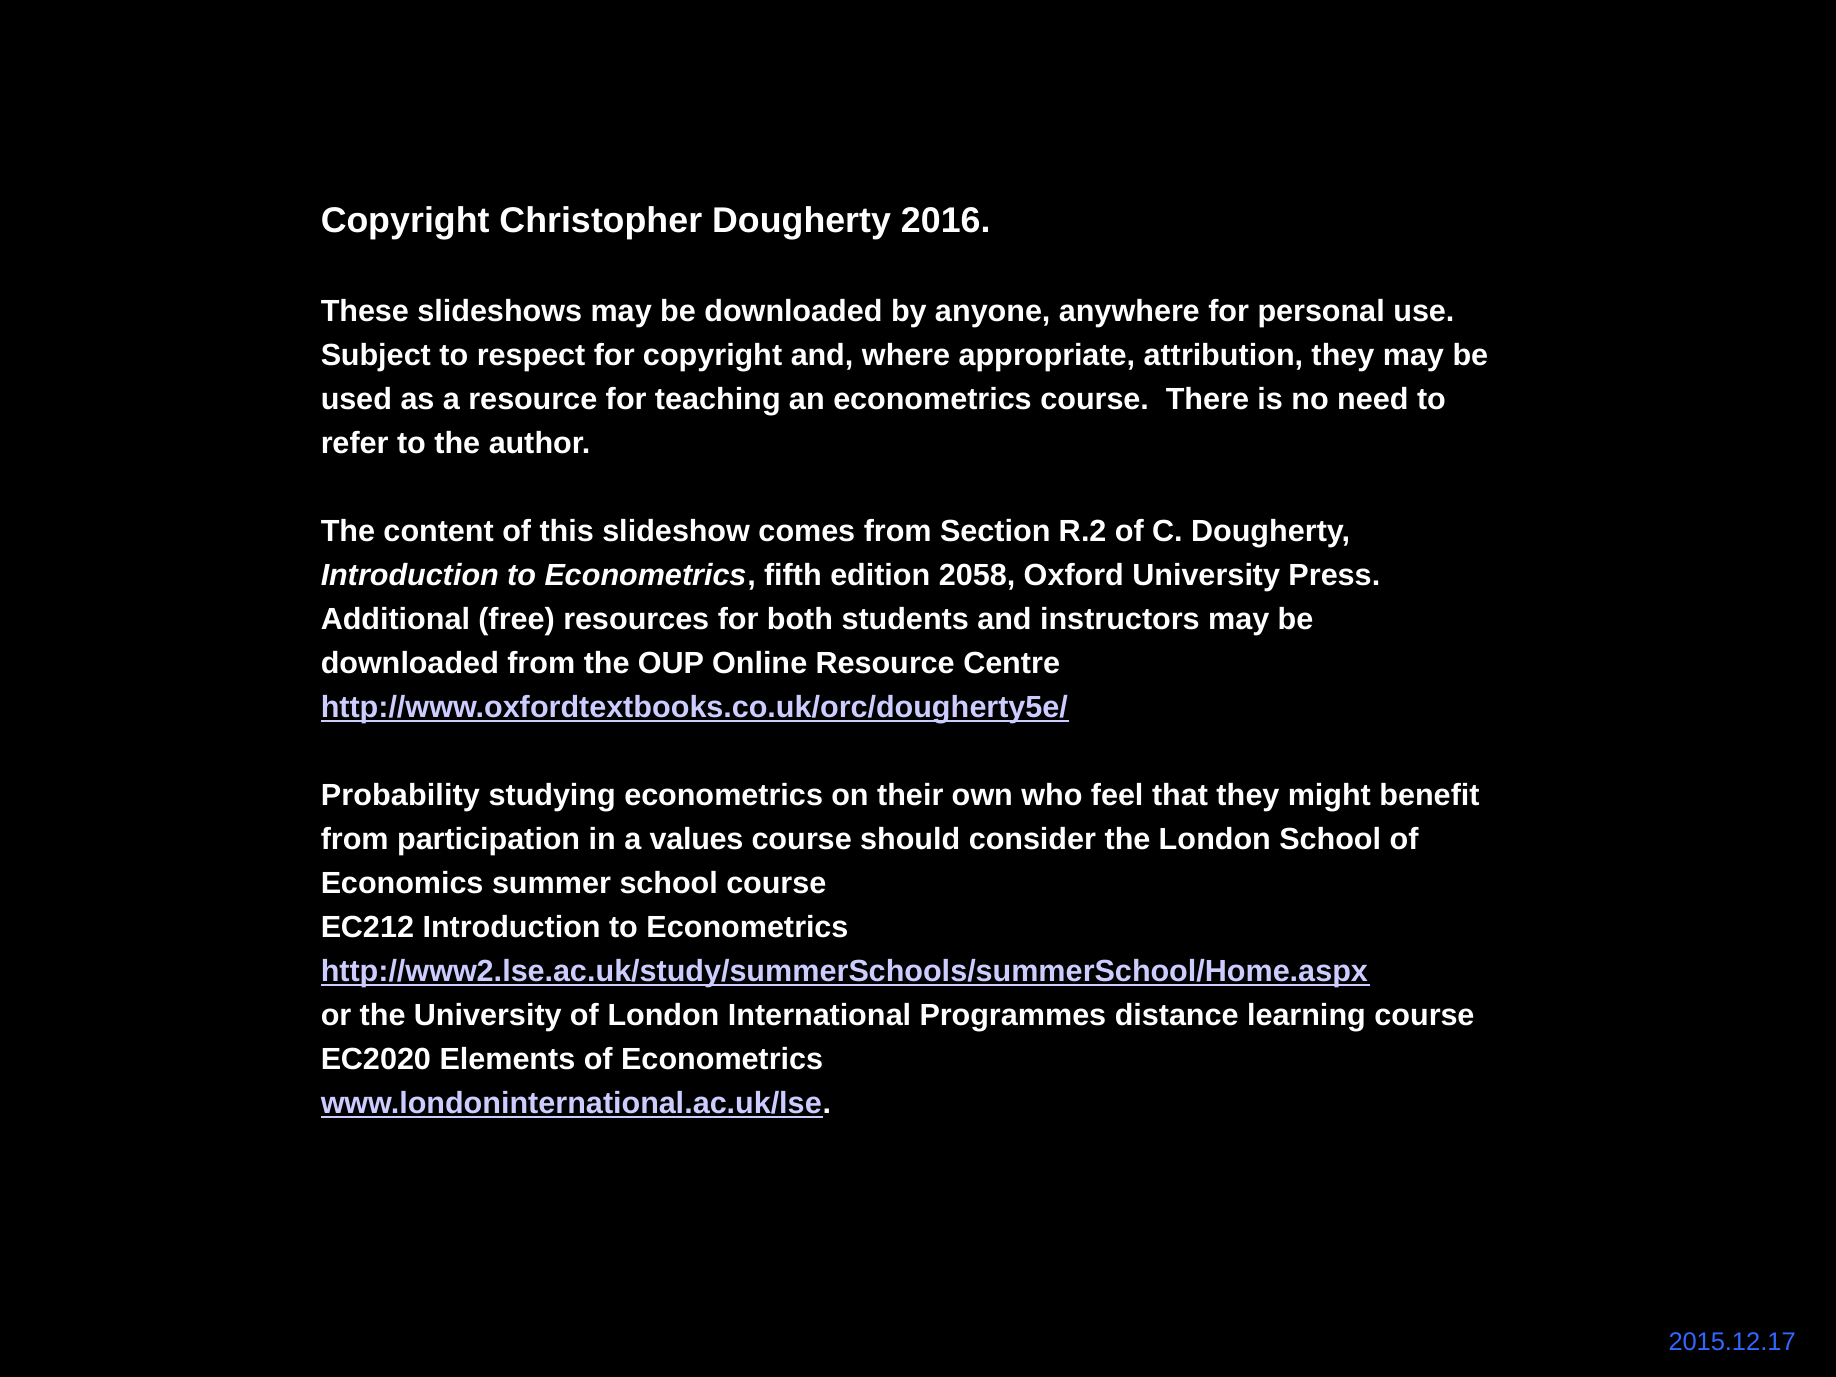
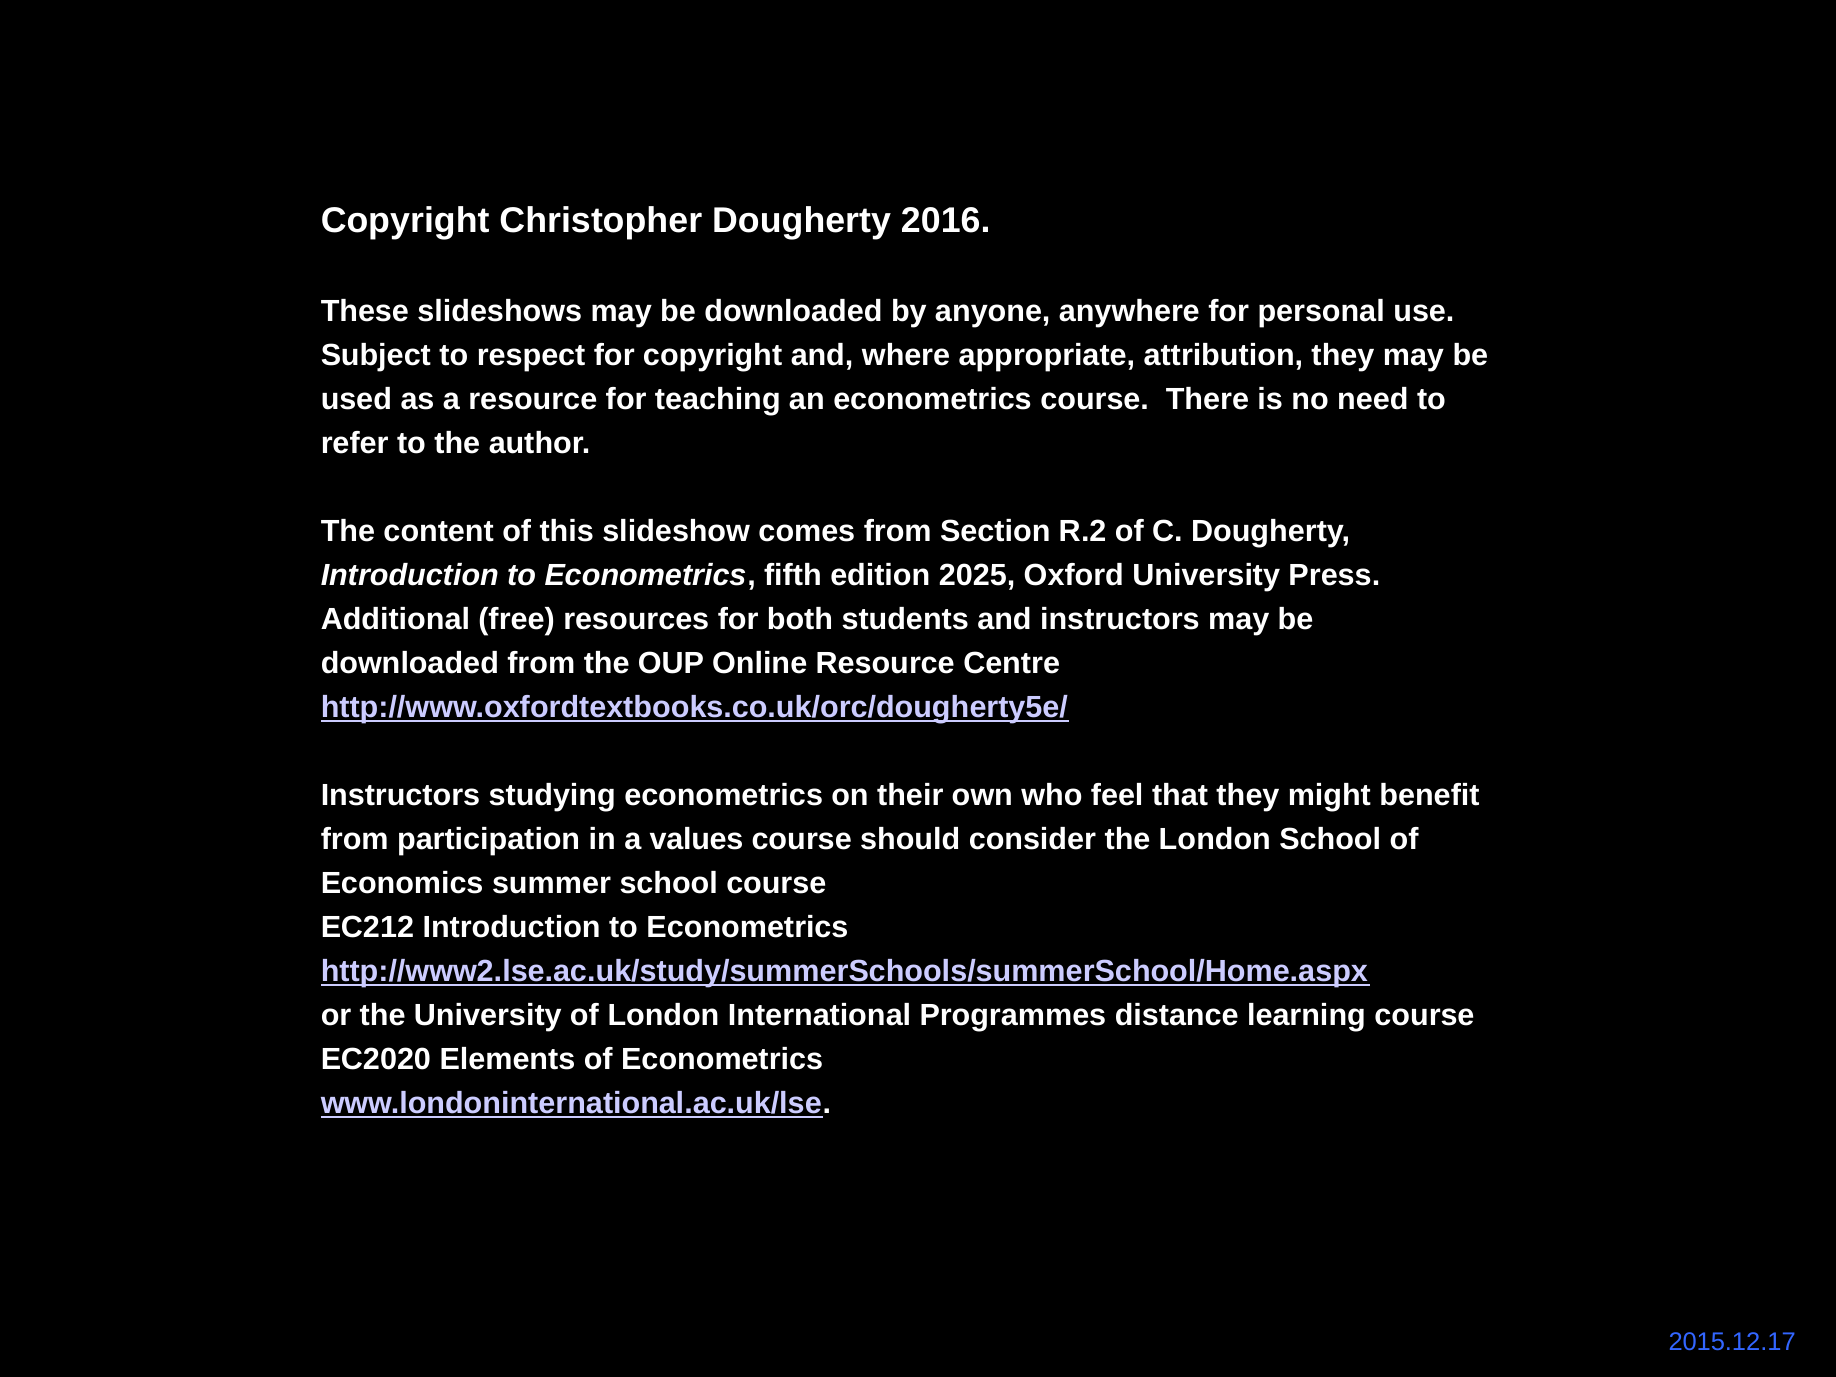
2058: 2058 -> 2025 (977, 576)
Probability: Probability -> Instructors (400, 796)
